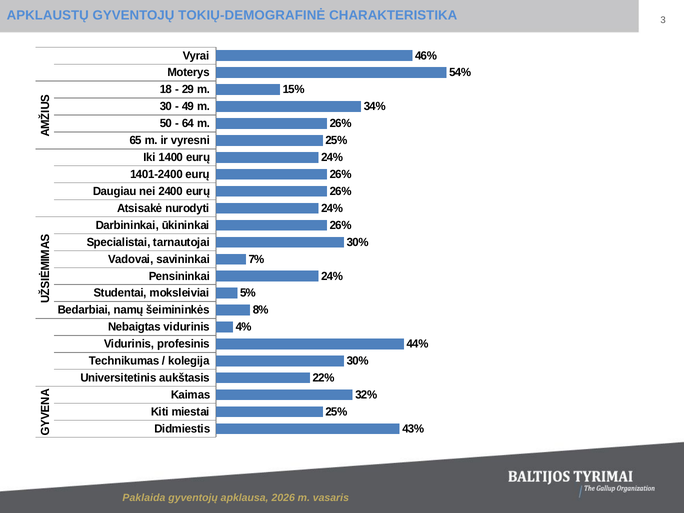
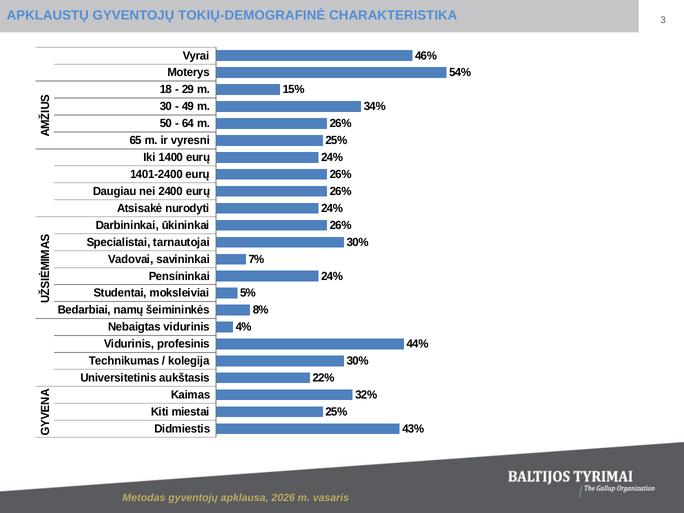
Paklaida: Paklaida -> Metodas (144, 498)
